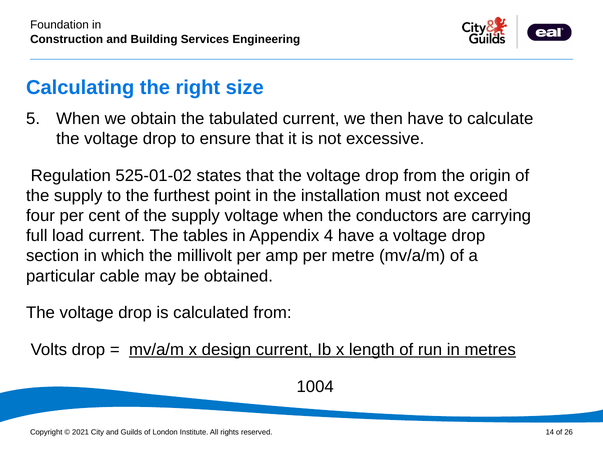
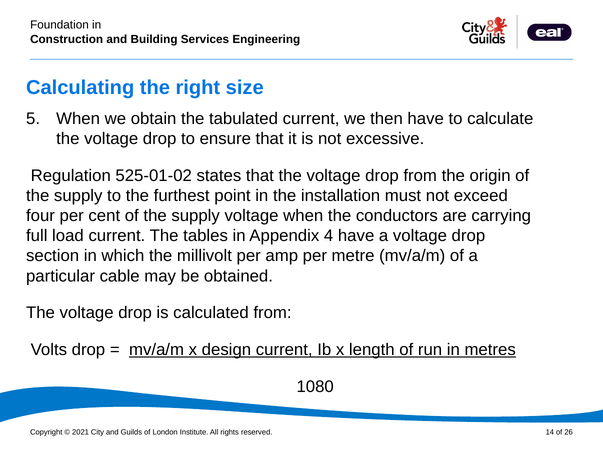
1004: 1004 -> 1080 (315, 387)
